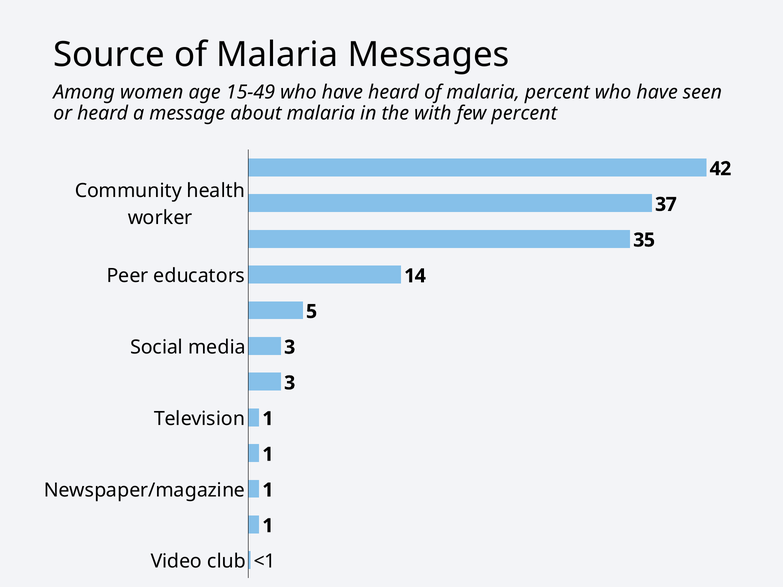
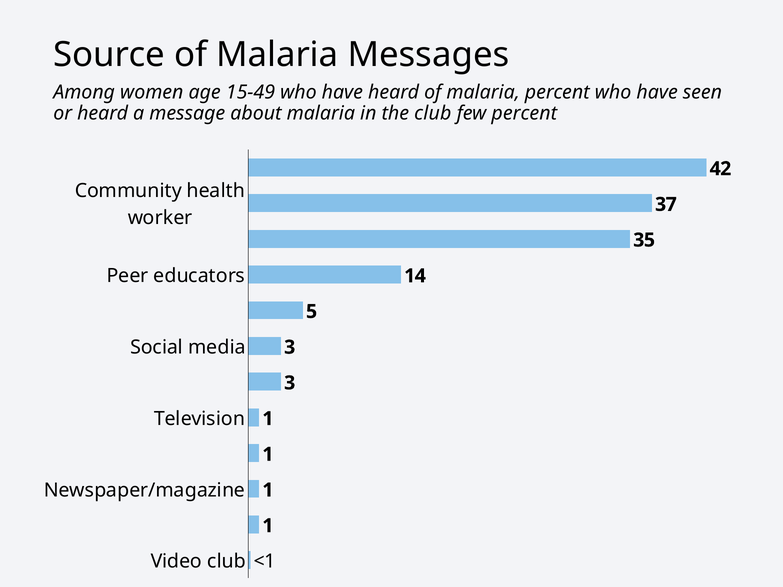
the with: with -> club (433, 113)
